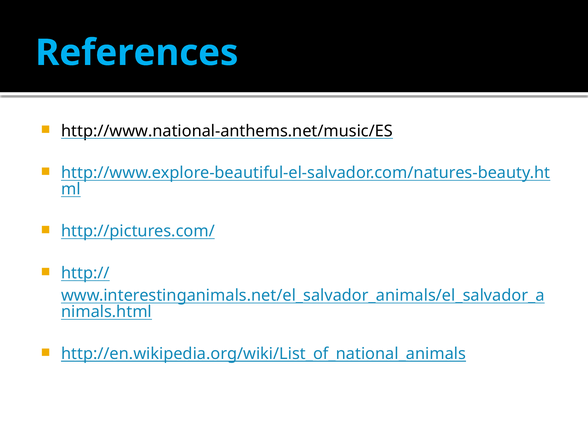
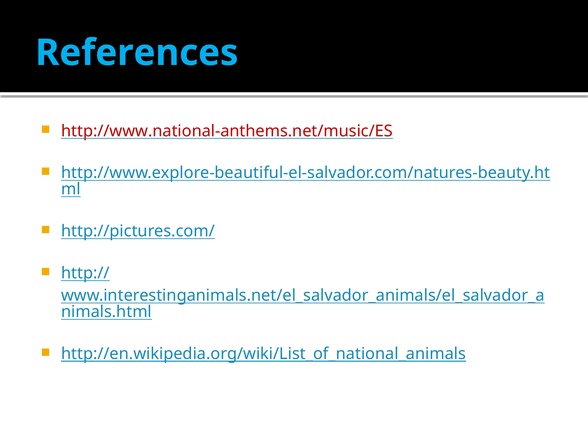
http://www.national-anthems.net/music/ES colour: black -> red (227, 131)
